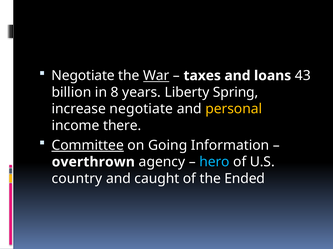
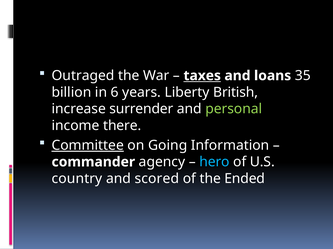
Negotiate: Negotiate -> Outraged (83, 76)
War underline: present -> none (156, 76)
taxes underline: none -> present (202, 76)
43: 43 -> 35 (303, 76)
8: 8 -> 6 (115, 93)
Spring: Spring -> British (236, 93)
increase negotiate: negotiate -> surrender (141, 109)
personal colour: yellow -> light green (234, 109)
overthrown: overthrown -> commander (93, 162)
caught: caught -> scored (157, 179)
